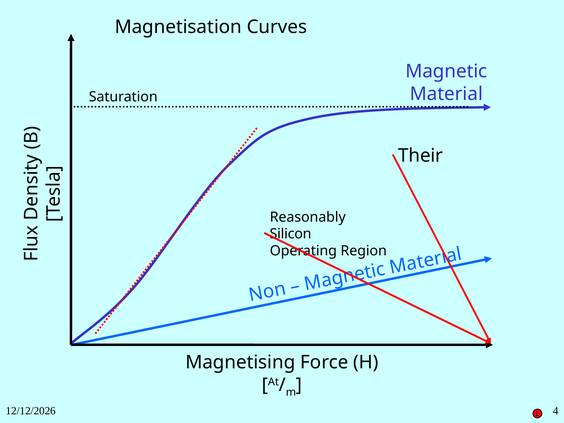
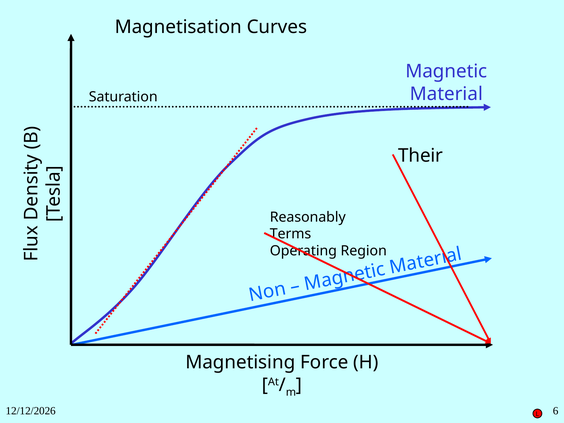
Silicon: Silicon -> Terms (290, 234)
4: 4 -> 6 (556, 411)
